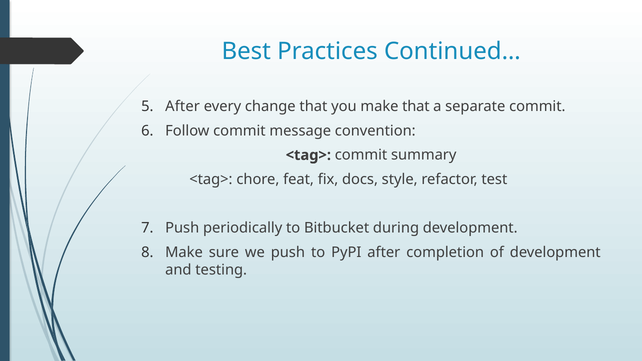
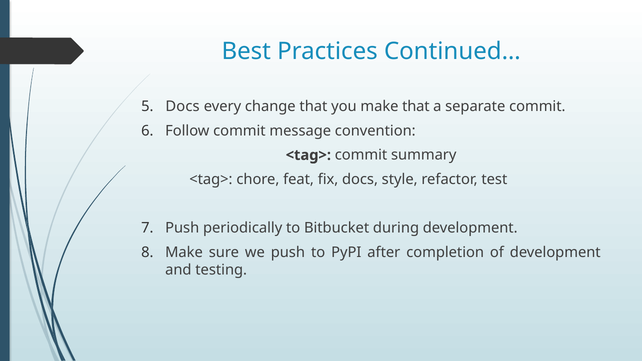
After: After -> Docs (183, 107)
